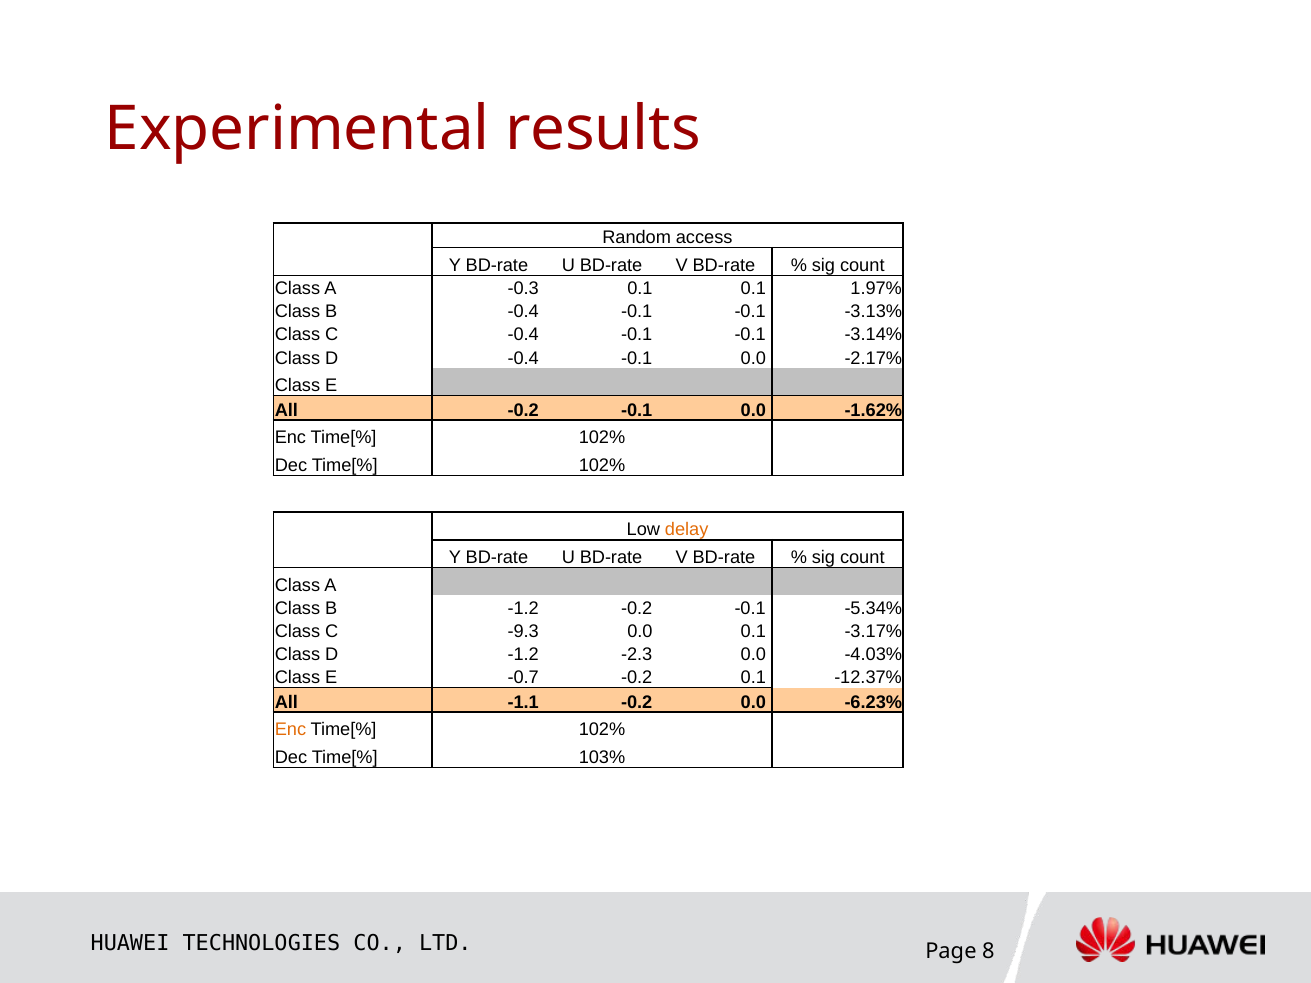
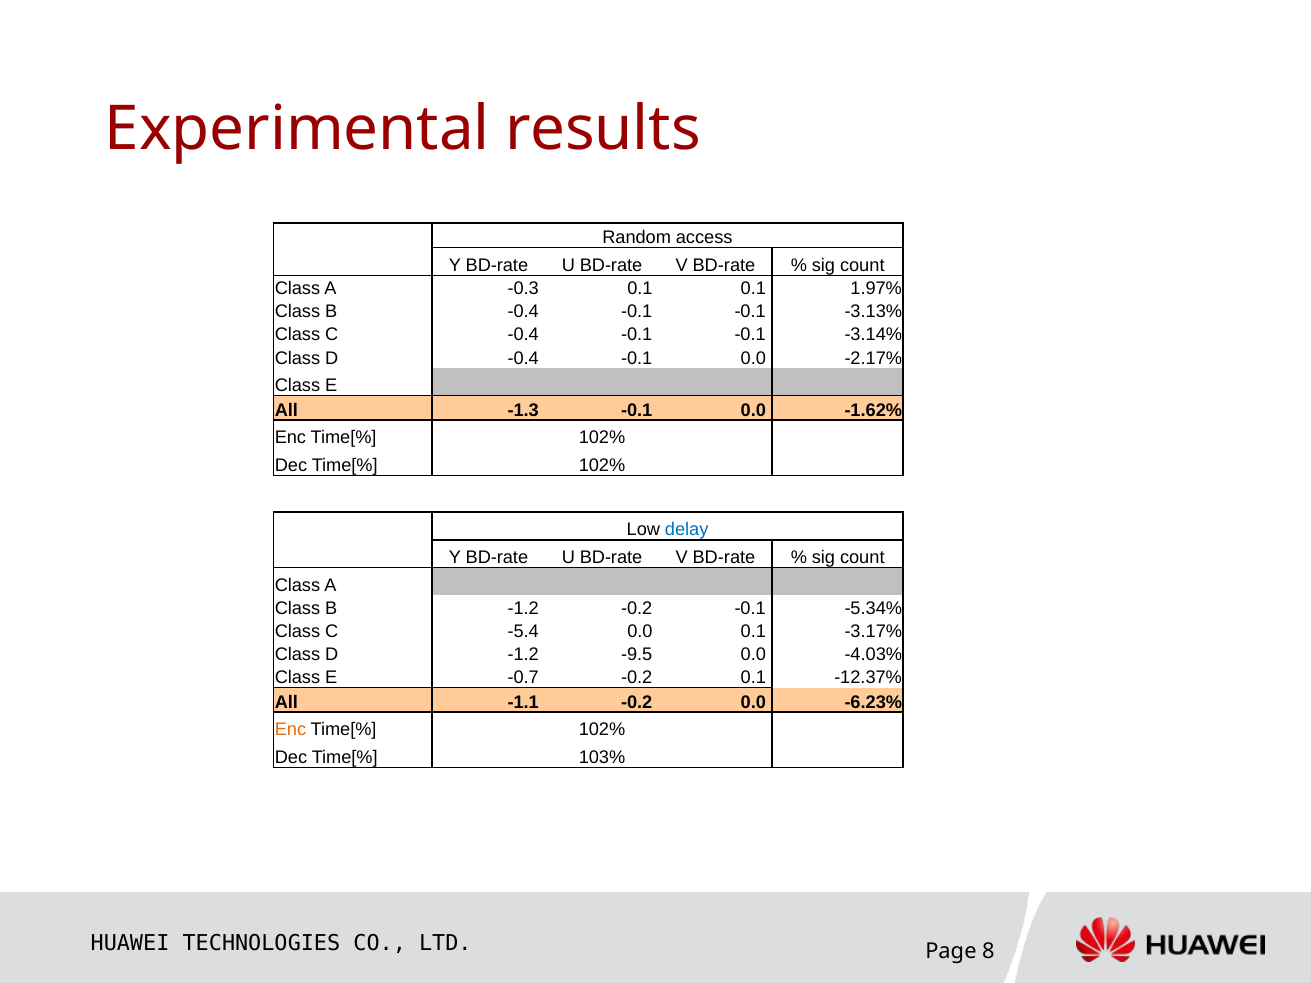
All -0.2: -0.2 -> -1.3 (523, 410)
delay colour: orange -> blue (687, 530)
-9.3: -9.3 -> -5.4 (523, 632)
-2.3: -2.3 -> -9.5 (637, 655)
